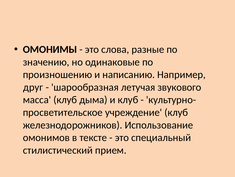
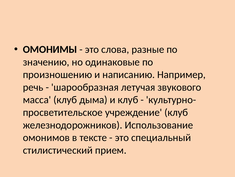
друг: друг -> речь (33, 87)
